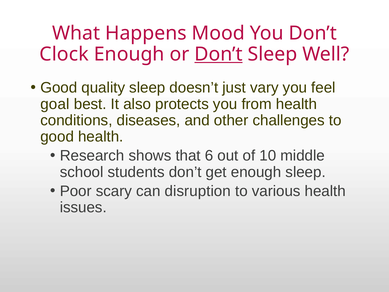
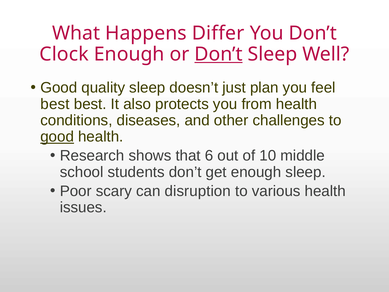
Mood: Mood -> Differ (218, 33)
vary: vary -> plan (264, 88)
goal: goal -> best (55, 104)
good underline: none -> present (57, 137)
